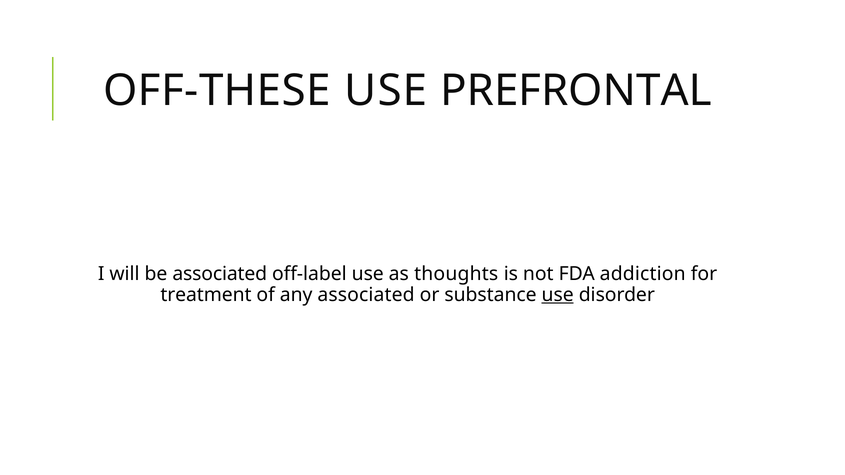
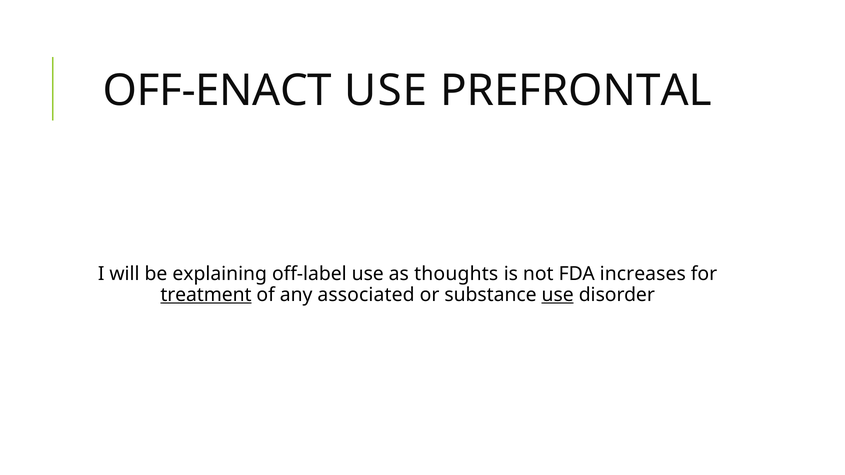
OFF-THESE: OFF-THESE -> OFF-ENACT (217, 91)
be associated: associated -> explaining (220, 274)
addiction: addiction -> increases (643, 274)
treatment underline: none -> present (206, 295)
